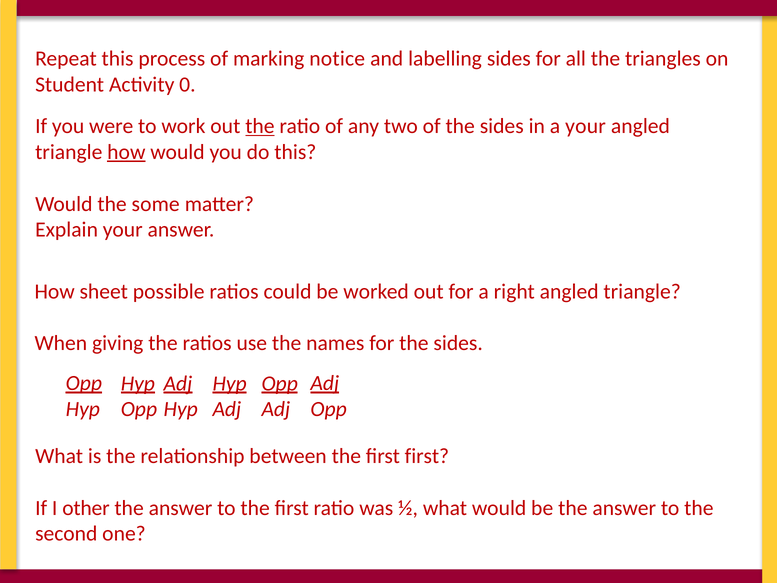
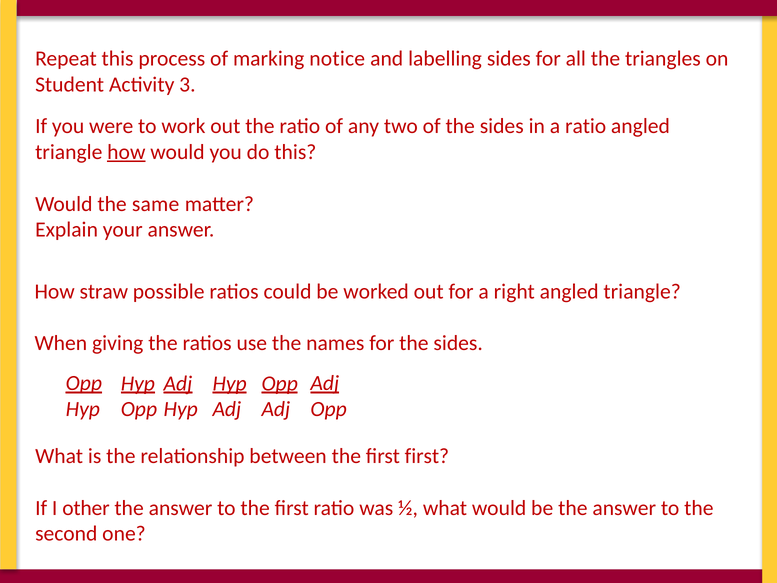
0: 0 -> 3 (187, 85)
the underline: present -> none (260, 126)
a your: your -> ratio (586, 126)
some: some -> same (156, 204)
sheet: sheet -> straw (104, 291)
